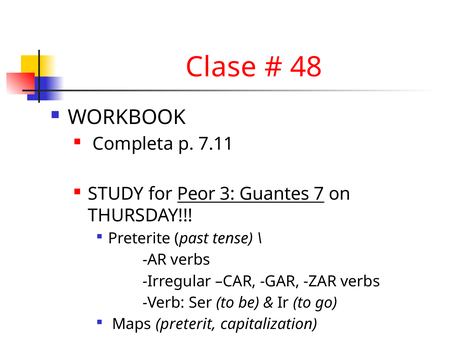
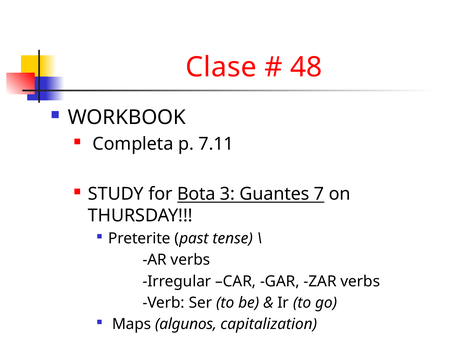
Peor: Peor -> Bota (196, 194)
preterit: preterit -> algunos (186, 324)
